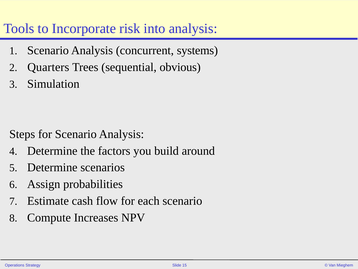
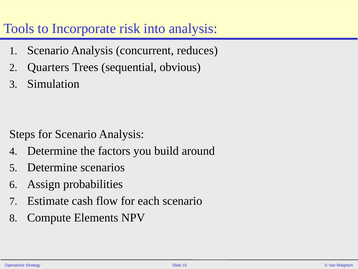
systems: systems -> reduces (197, 50)
Increases: Increases -> Elements (96, 217)
